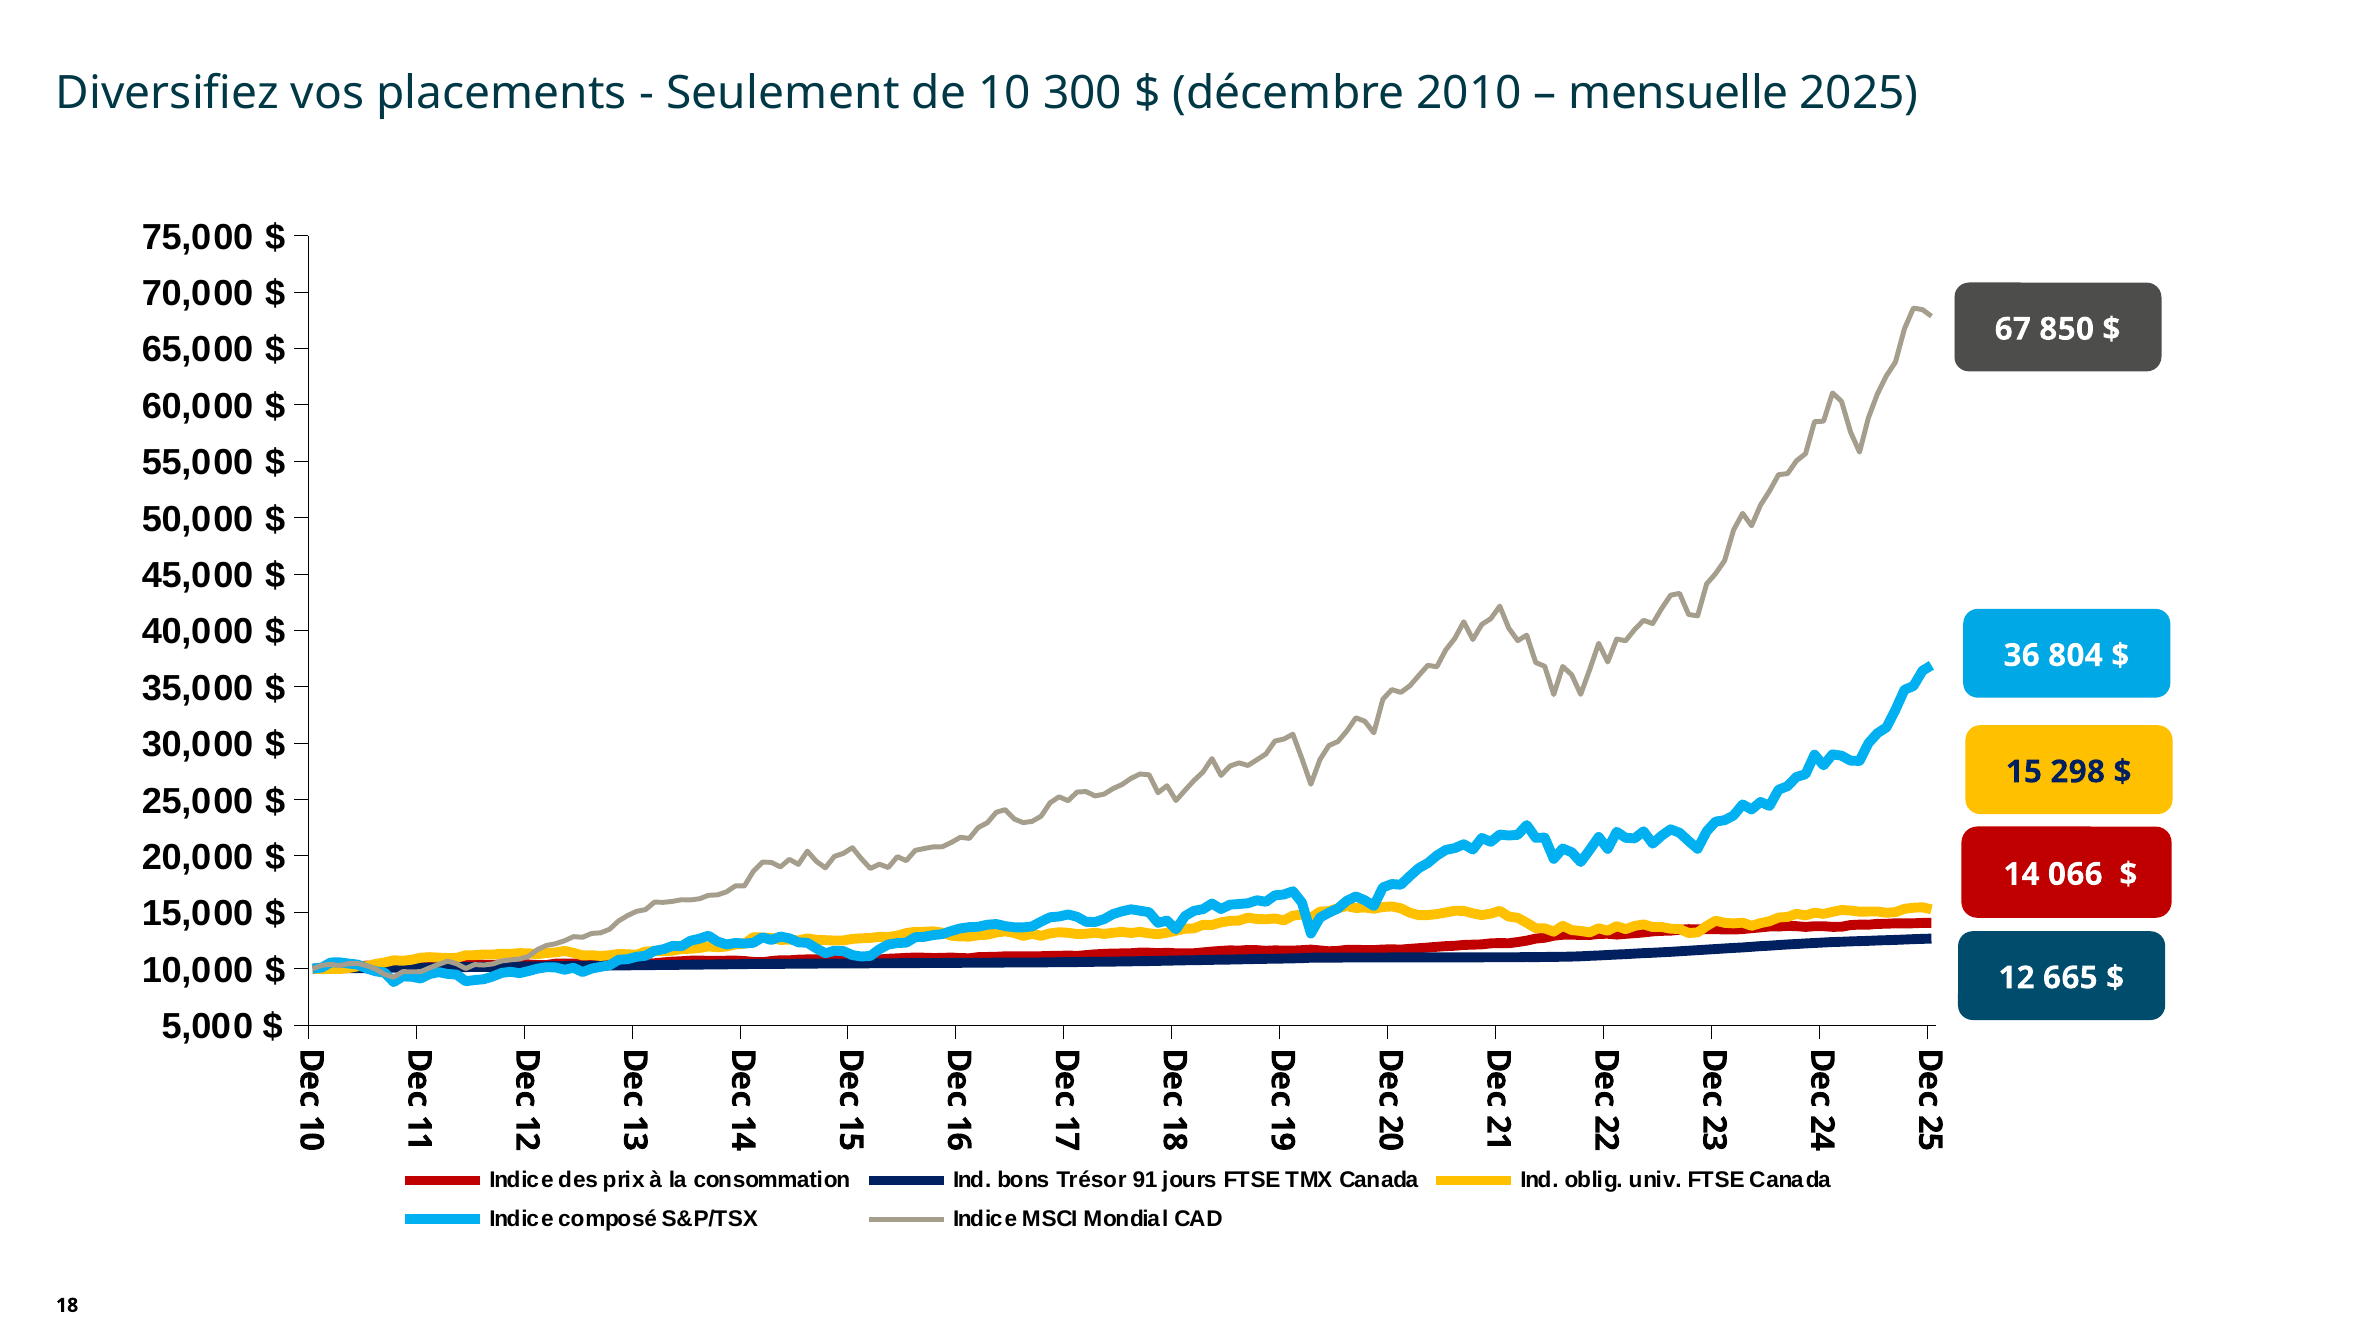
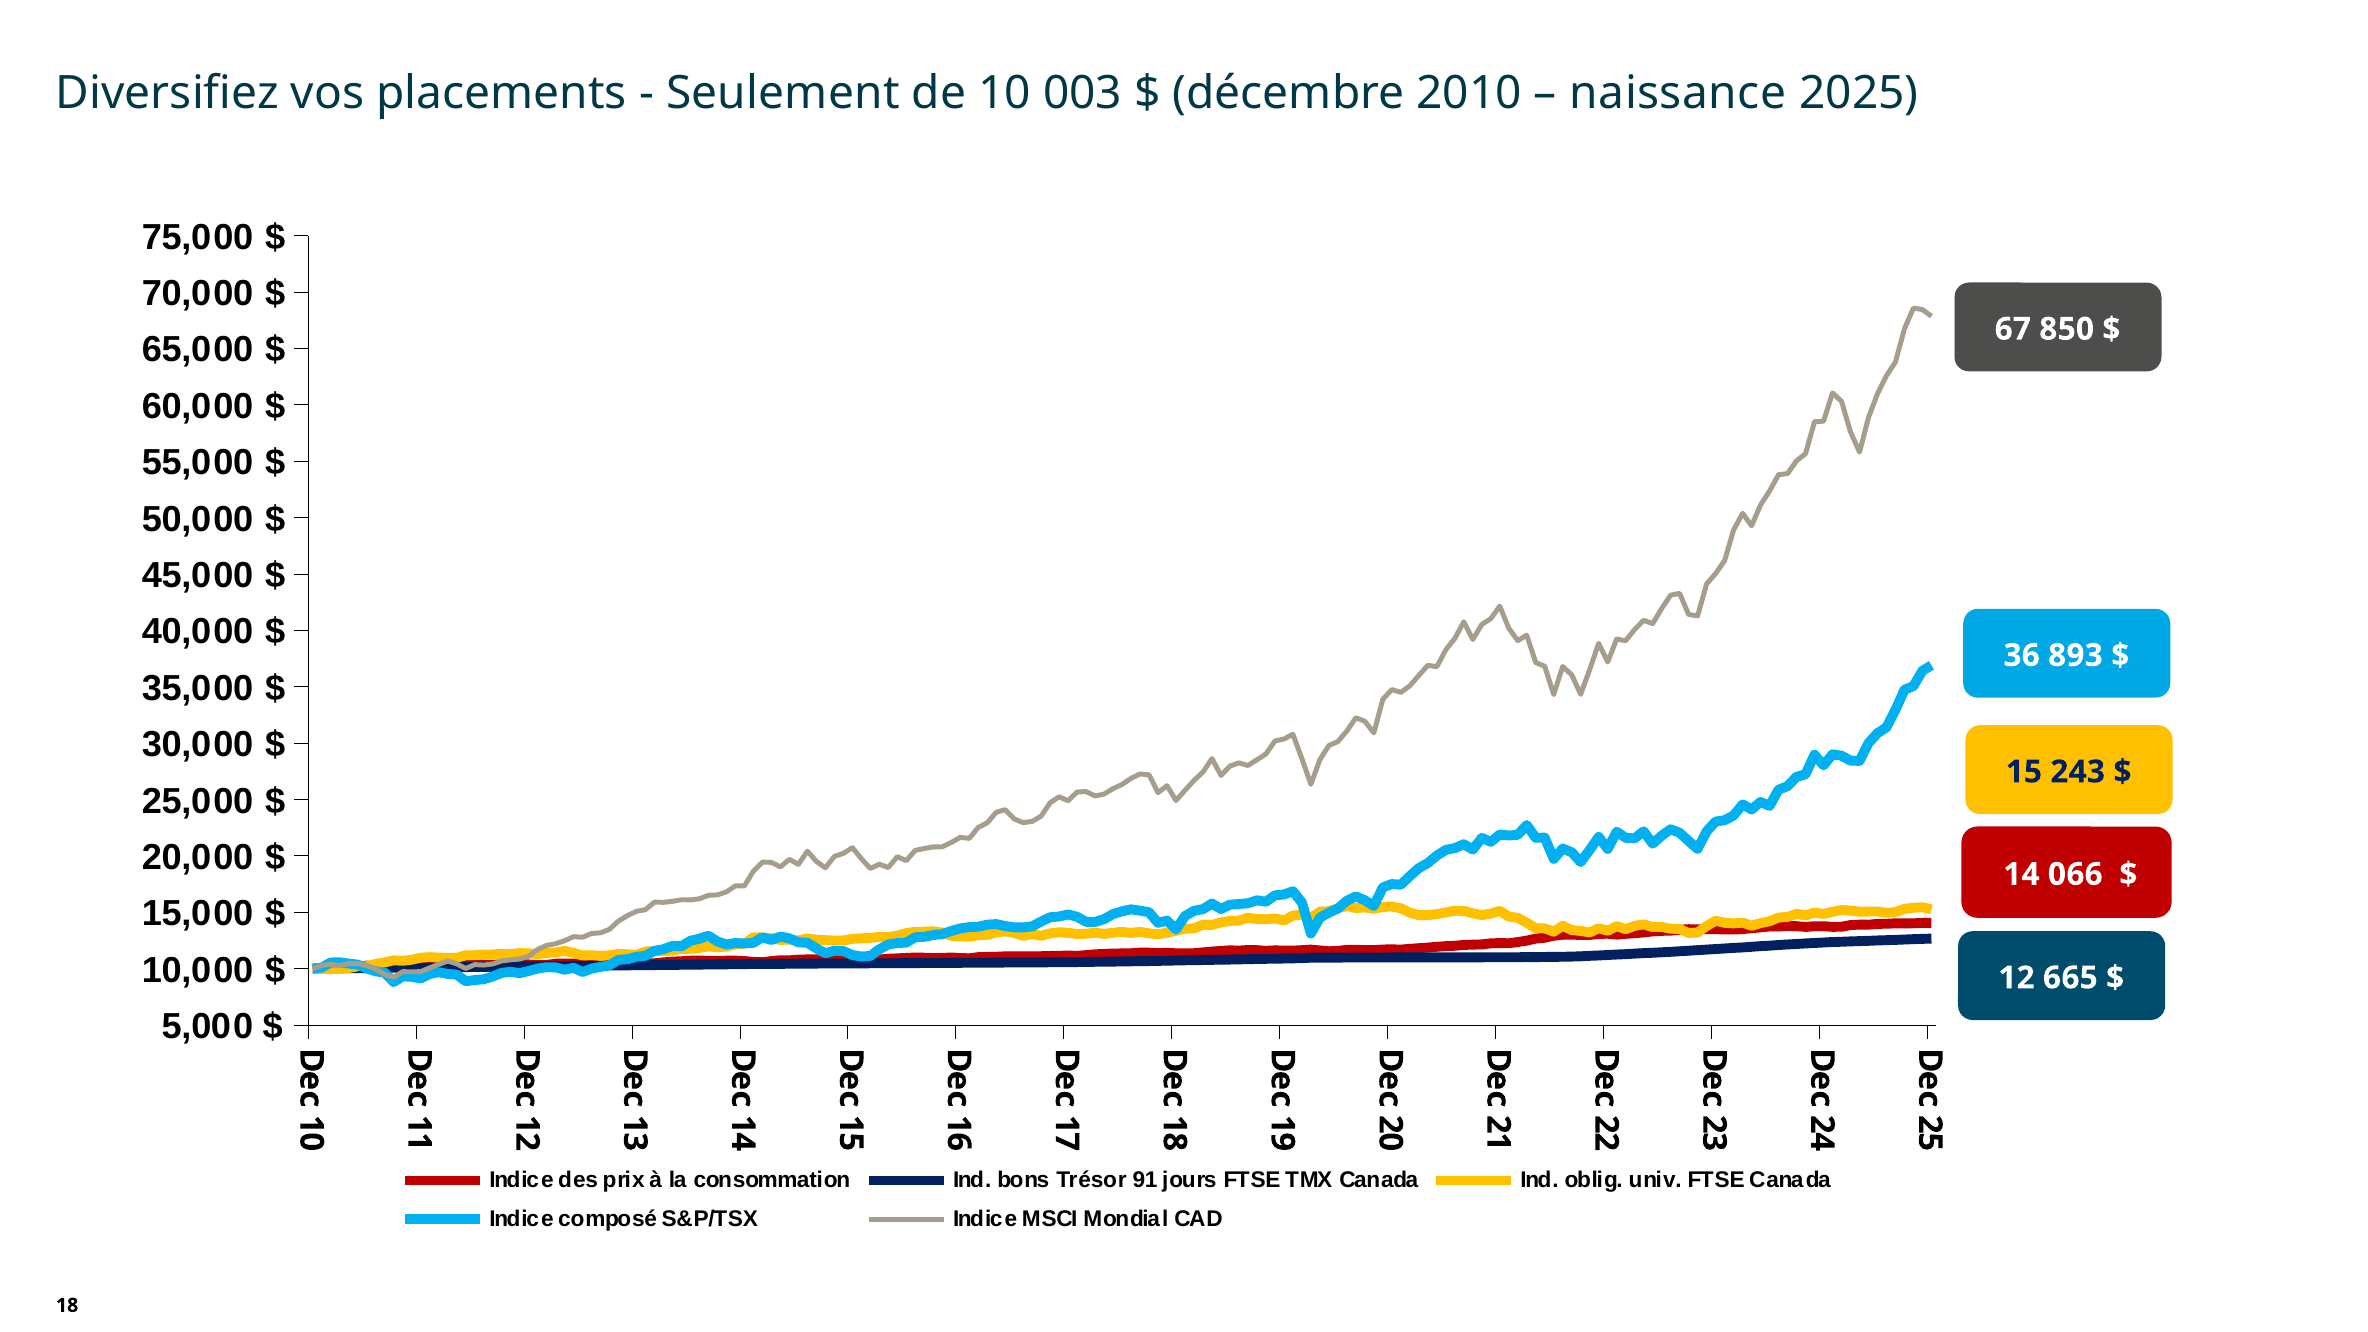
300: 300 -> 003 (1082, 94)
mensuelle: mensuelle -> naissance (1678, 94)
804: 804 -> 893 (2075, 656)
298: 298 -> 243 (2078, 772)
